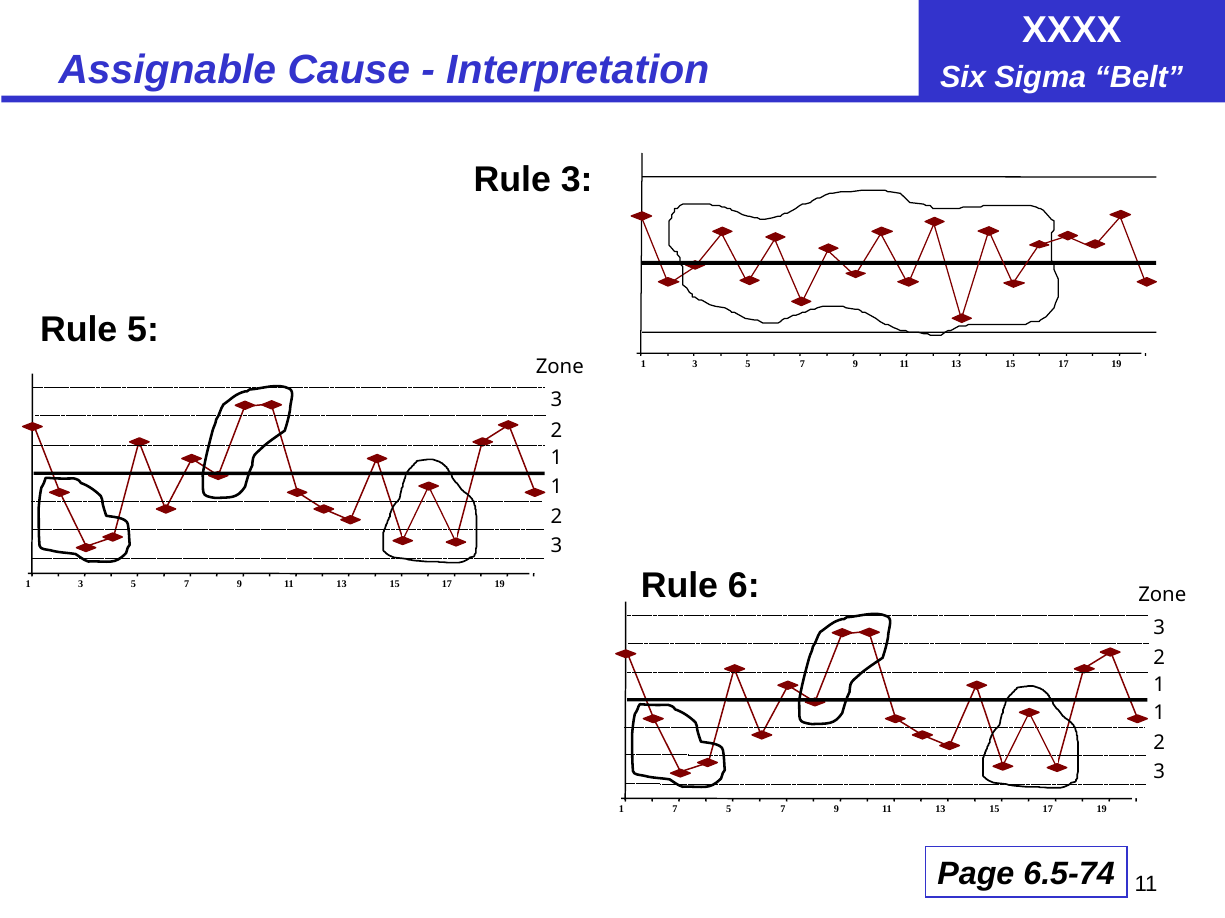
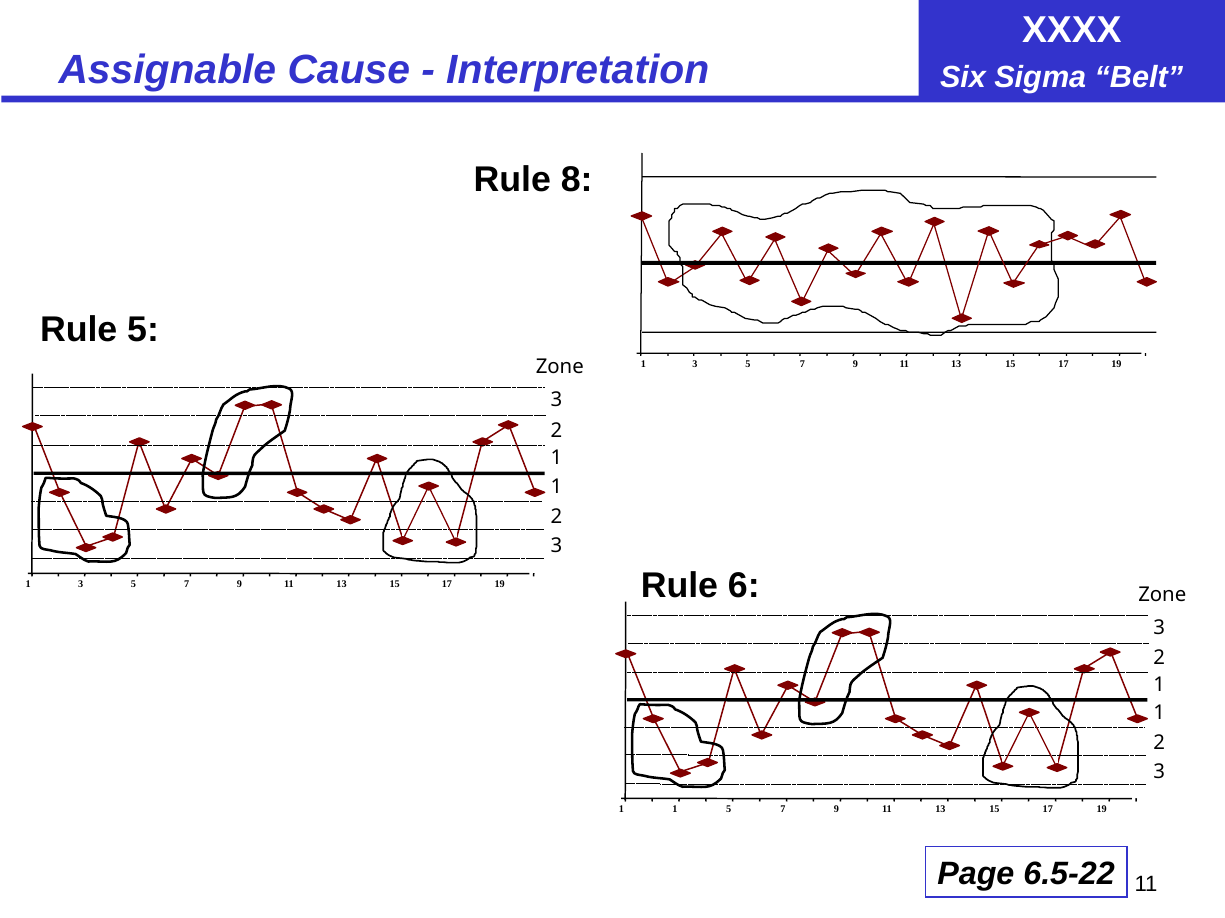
Rule 3: 3 -> 8 (577, 180)
1 7: 7 -> 1 (675, 810)
6.5-74: 6.5-74 -> 6.5-22 (1069, 875)
